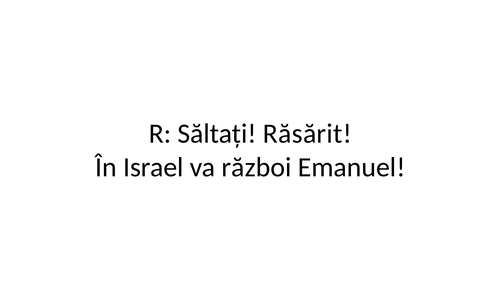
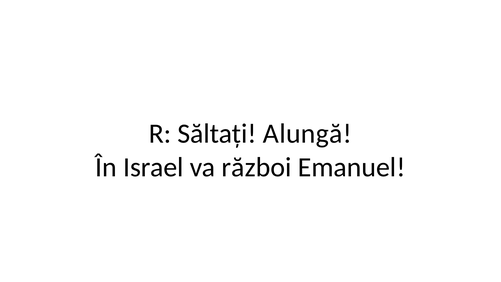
Răsărit: Răsărit -> Alungă (307, 134)
